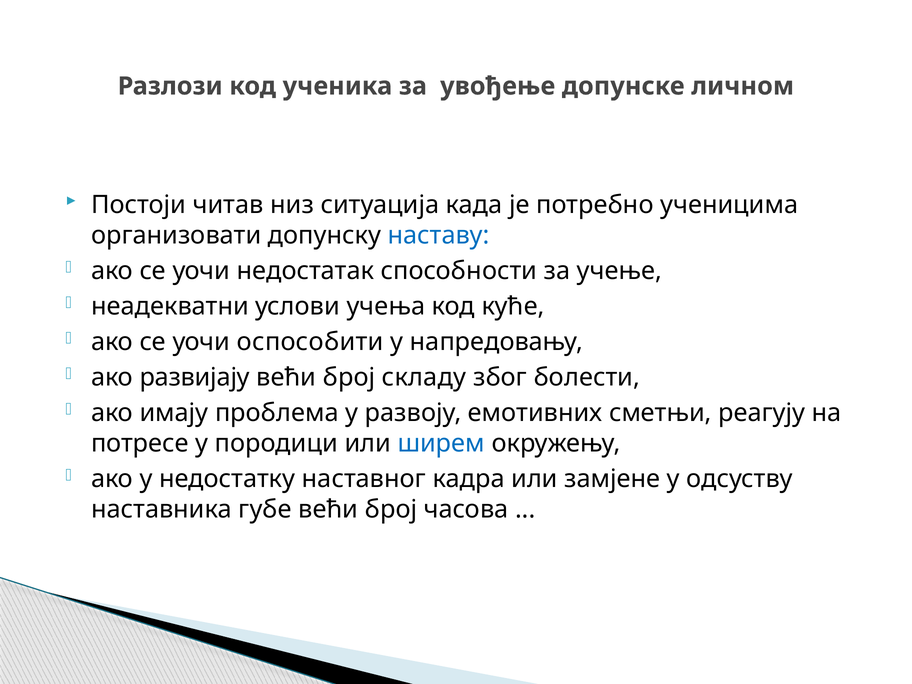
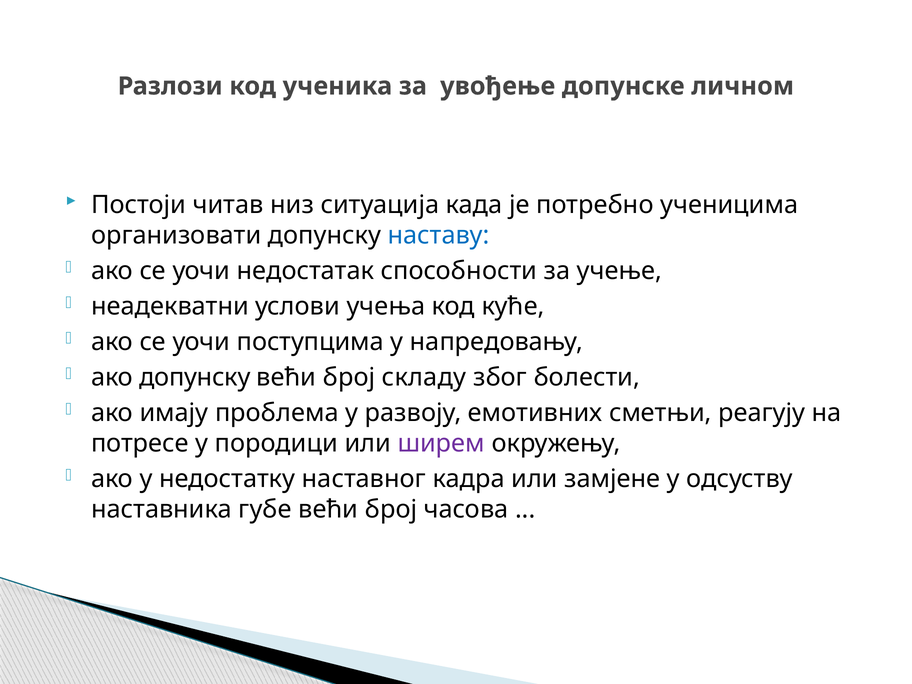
оспособити: оспособити -> поступцима (310, 342)
ако развијају: развијају -> допунску (195, 377)
ширем colour: blue -> purple (441, 443)
